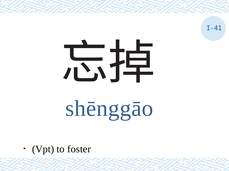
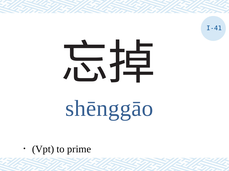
foster: foster -> prime (79, 150)
